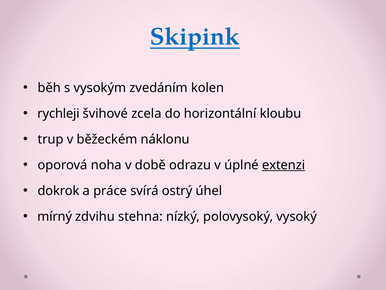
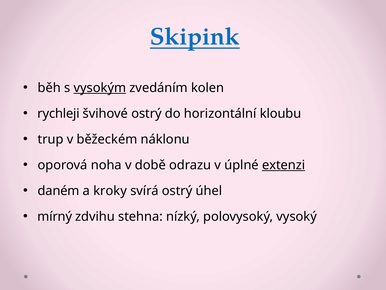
vysokým underline: none -> present (100, 88)
švihové zcela: zcela -> ostrý (146, 113)
dokrok: dokrok -> daném (59, 191)
práce: práce -> kroky (110, 191)
